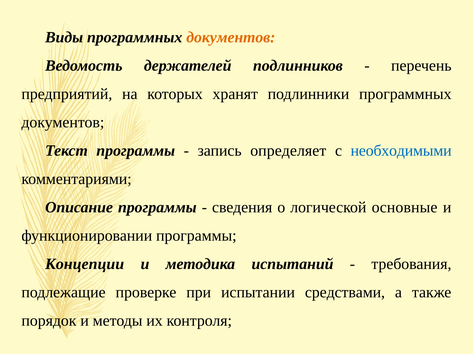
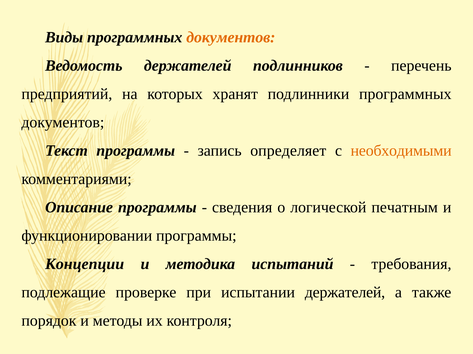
необходимыми colour: blue -> orange (401, 151)
основные: основные -> печатным (405, 208)
испытании средствами: средствами -> держателей (345, 293)
